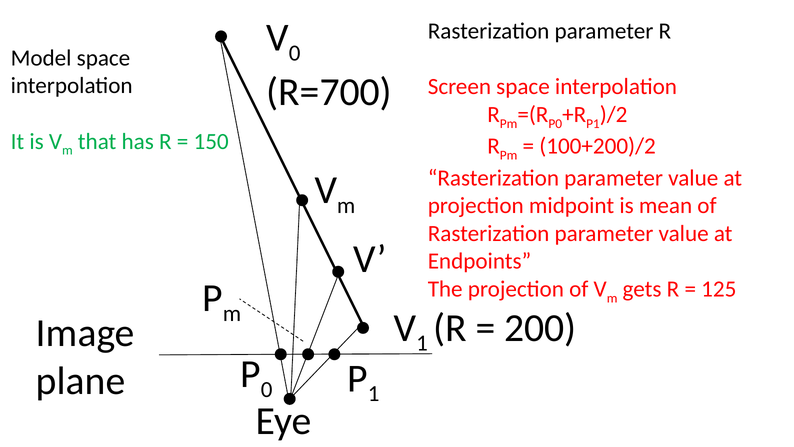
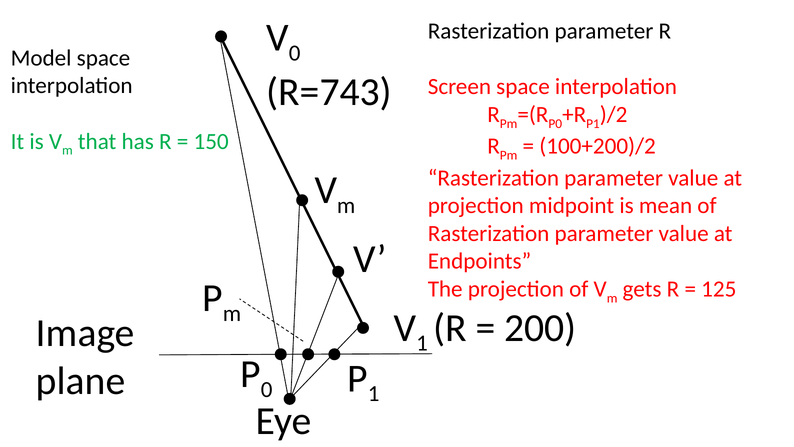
R=700: R=700 -> R=743 (329, 92)
